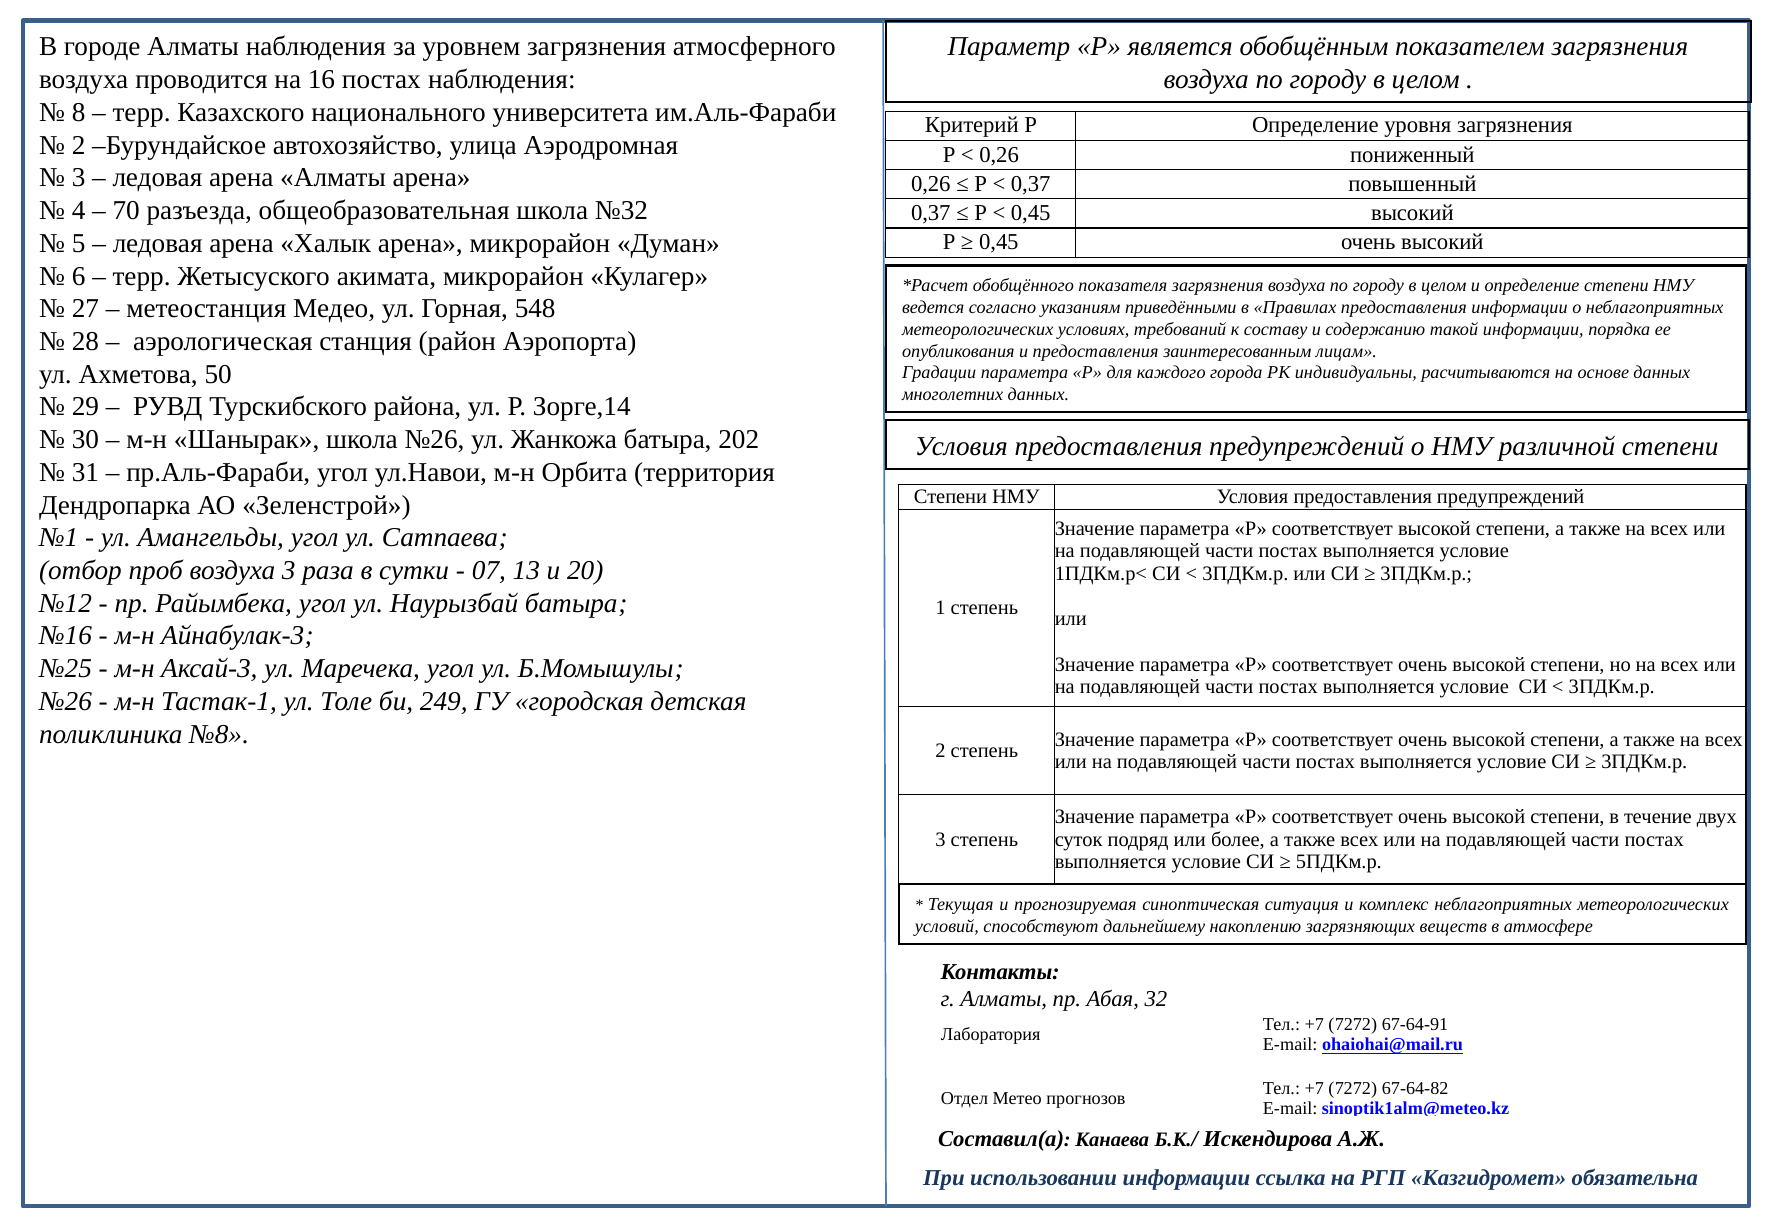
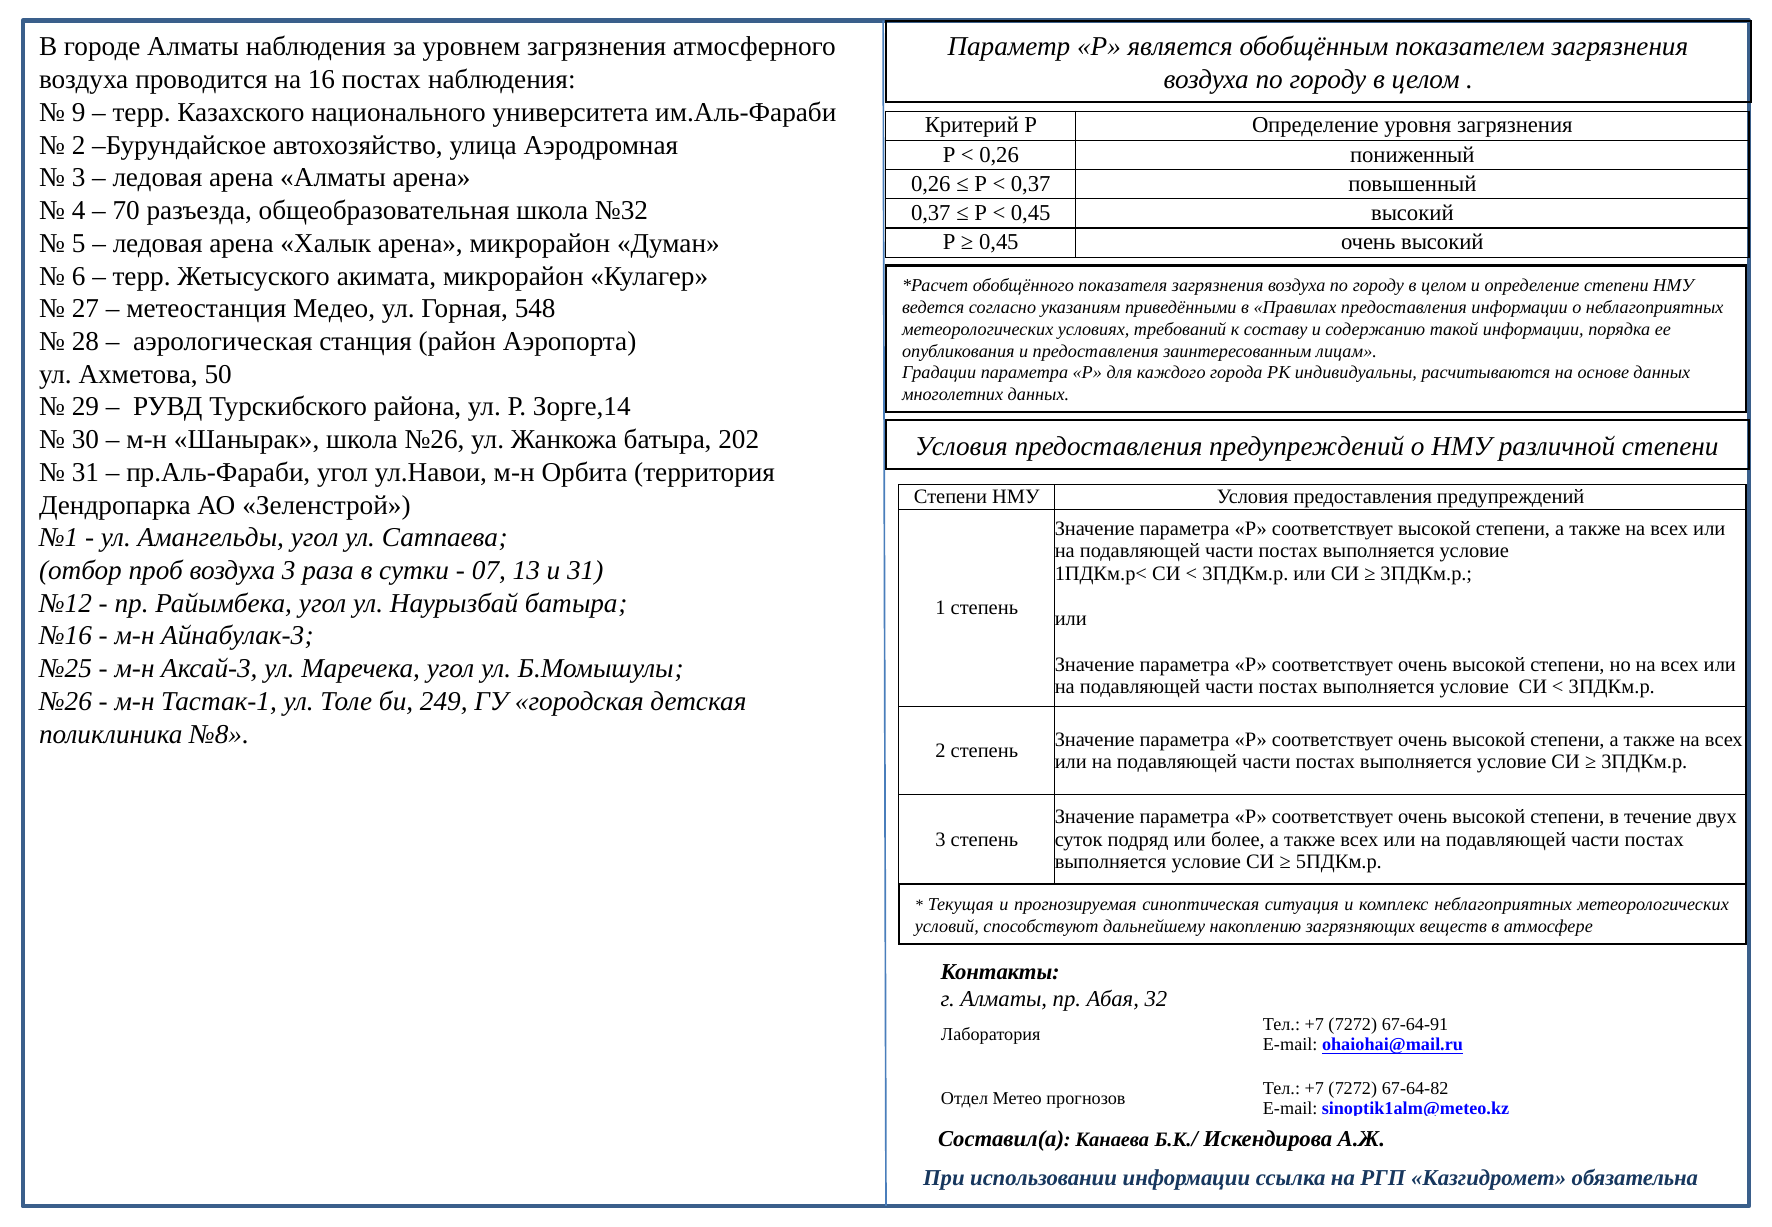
8: 8 -> 9 (79, 112)
и 20: 20 -> 31 (585, 570)
